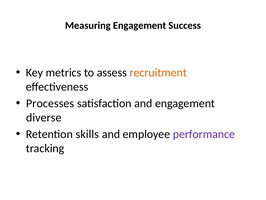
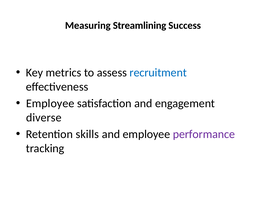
Measuring Engagement: Engagement -> Streamlining (140, 25)
recruitment colour: orange -> blue (158, 72)
Processes: Processes -> Employee (50, 103)
